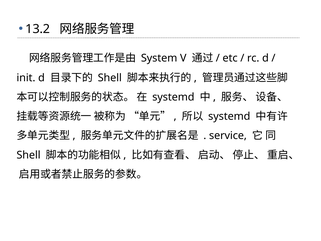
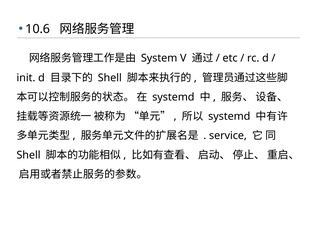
13.2: 13.2 -> 10.6 (38, 29)
